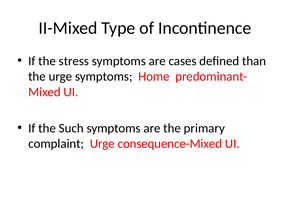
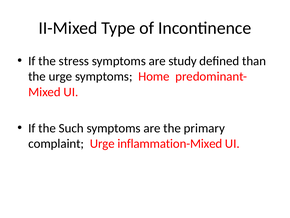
cases: cases -> study (183, 61)
consequence-Mixed: consequence-Mixed -> inflammation-Mixed (170, 143)
